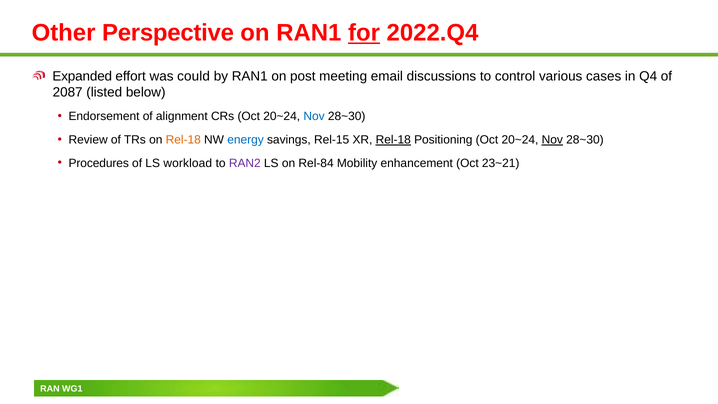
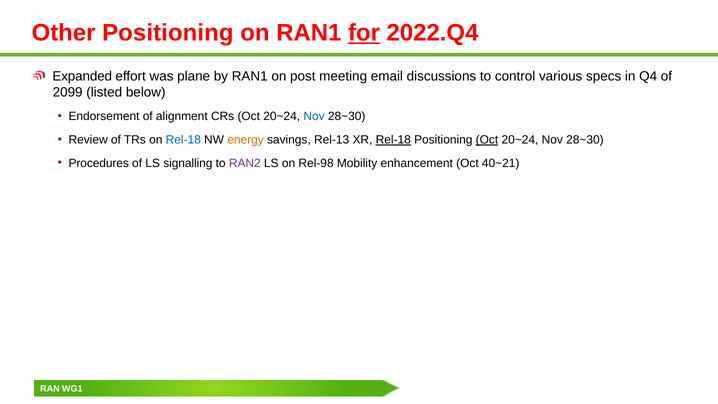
Other Perspective: Perspective -> Positioning (168, 33)
could: could -> plane (194, 76)
cases: cases -> specs (604, 76)
2087: 2087 -> 2099 (68, 92)
Rel-18 colour: orange -> blue (183, 140)
energy colour: blue -> orange (246, 140)
Rel-15: Rel-15 -> Rel-13 (332, 140)
Oct underline: none -> present (487, 140)
Nov underline: present -> none (552, 140)
workload: workload -> signalling (188, 163)
Rel-84: Rel-84 -> Rel-98 (316, 163)
23~21: 23~21 -> 40~21 (501, 163)
